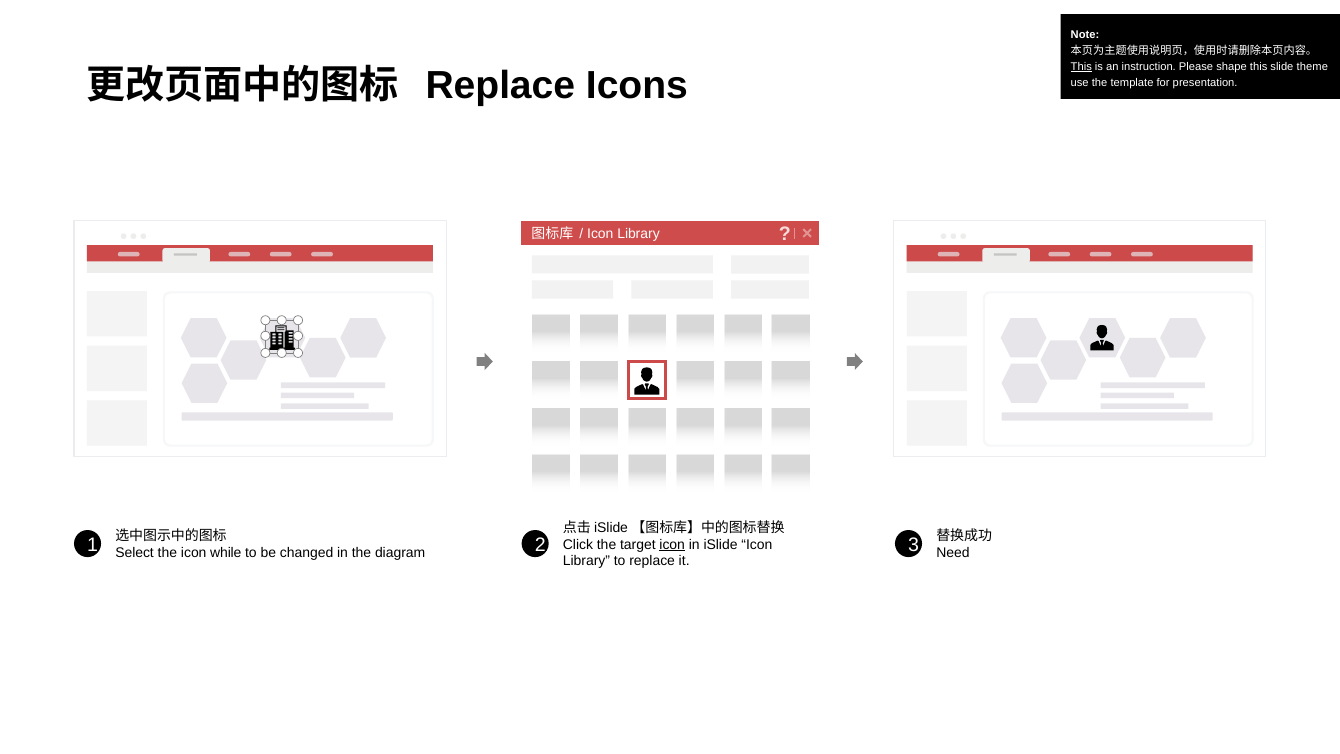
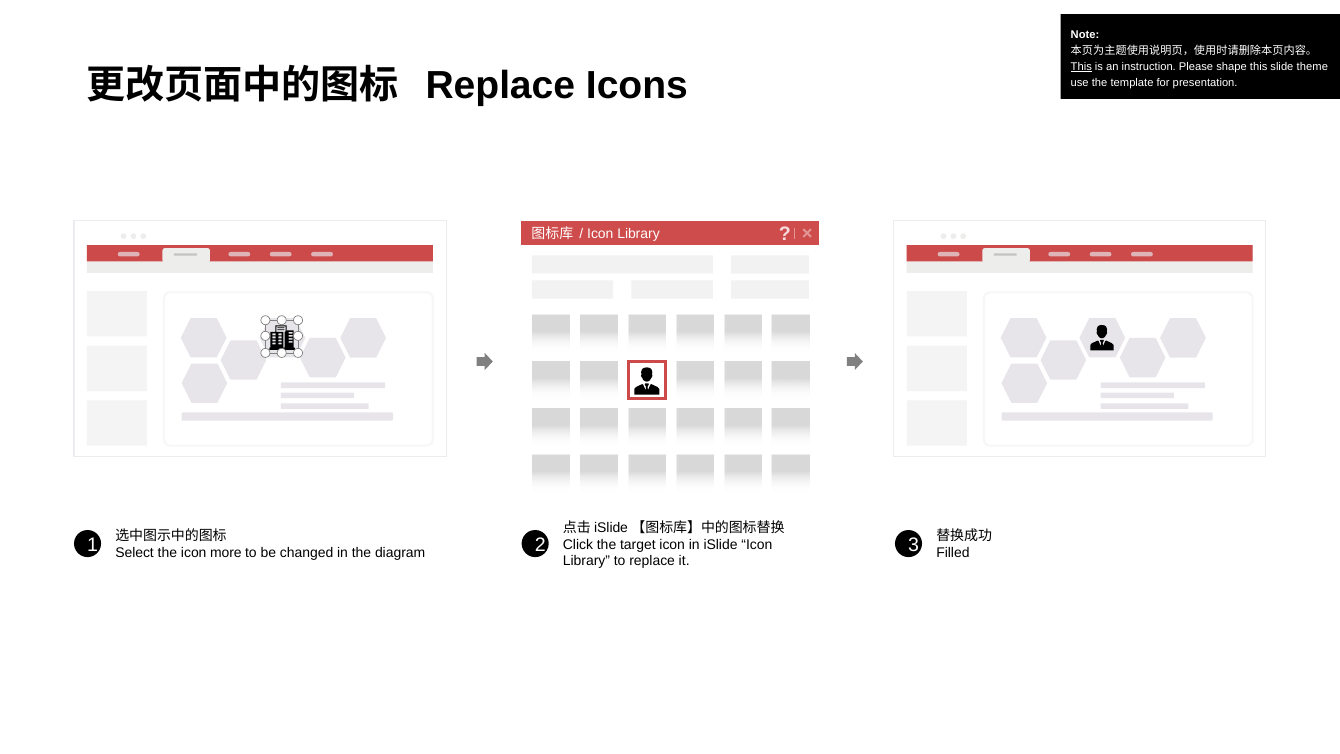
icon underline: present -> none (672, 544)
while: while -> more (226, 553)
Need: Need -> Filled (953, 553)
